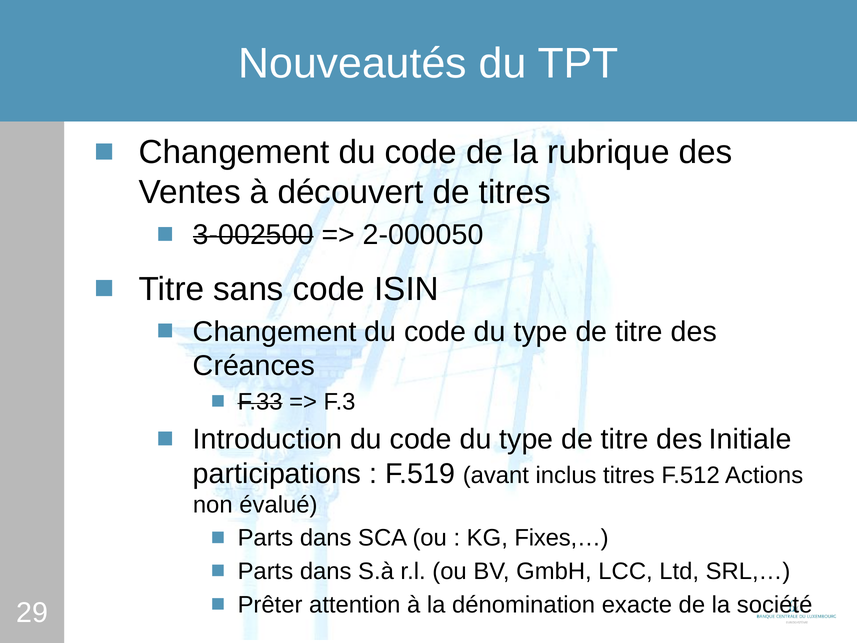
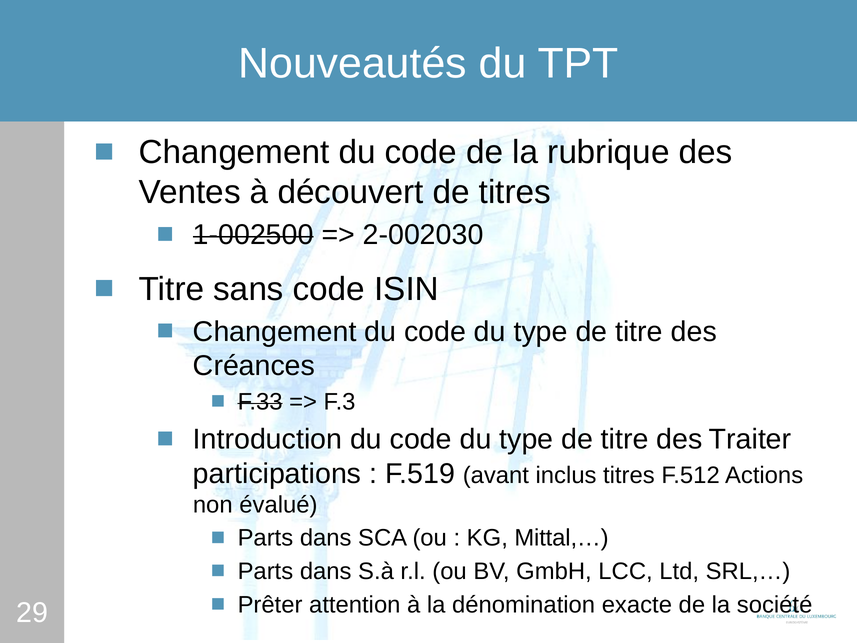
3-002500: 3-002500 -> 1-002500 (253, 235)
2-000050: 2-000050 -> 2-002030 (423, 235)
Initiale: Initiale -> Traiter (750, 439)
Fixes,…: Fixes,… -> Mittal,… (562, 538)
